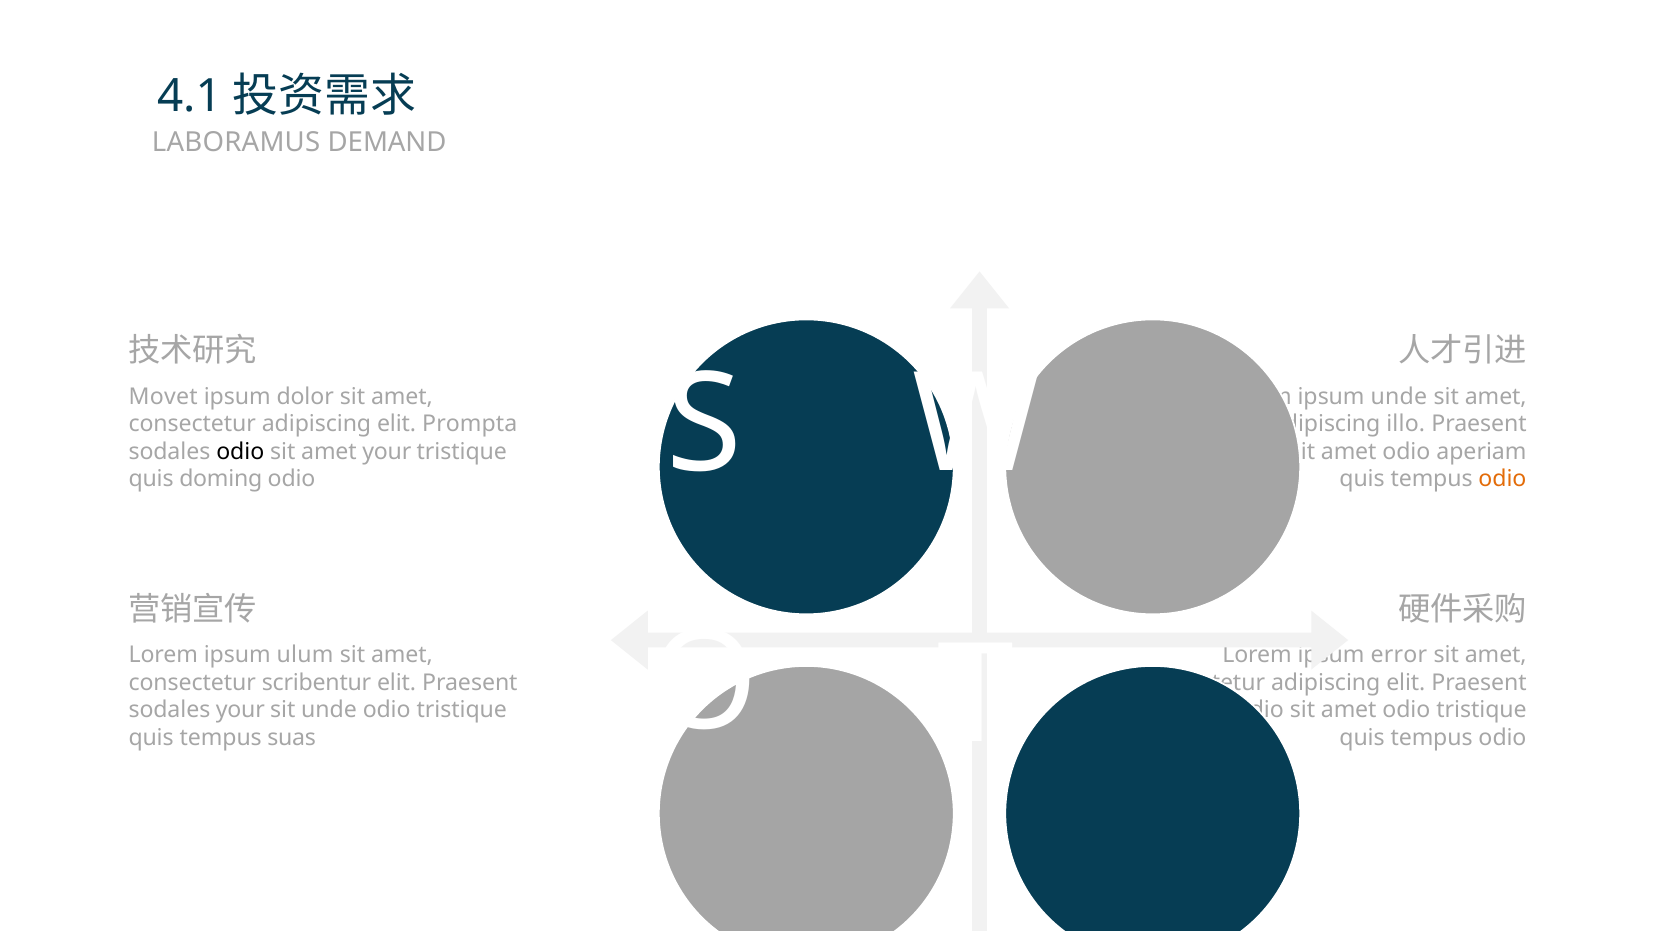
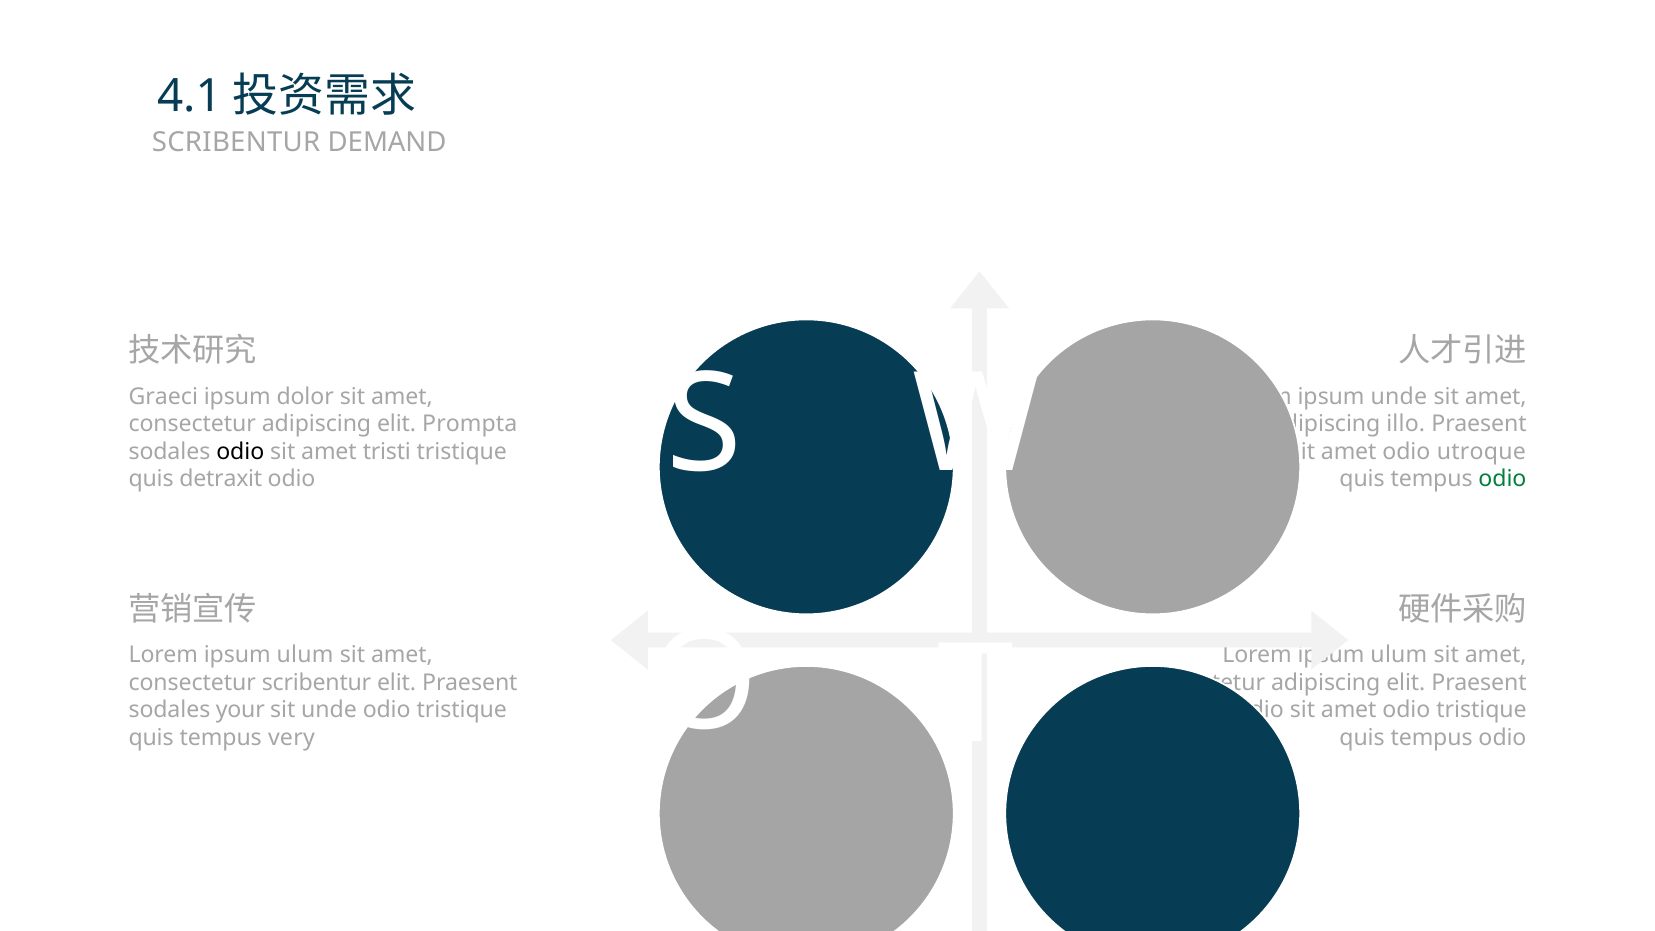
LABORAMUS: LABORAMUS -> SCRIBENTUR (236, 142)
Movet: Movet -> Graeci (163, 396)
amet your: your -> tristi (387, 452)
aperiam: aperiam -> utroque (1481, 452)
doming: doming -> detraxit (221, 479)
odio colour: orange -> green (1502, 479)
error: error -> ulum (1399, 655)
suas: suas -> very (291, 738)
